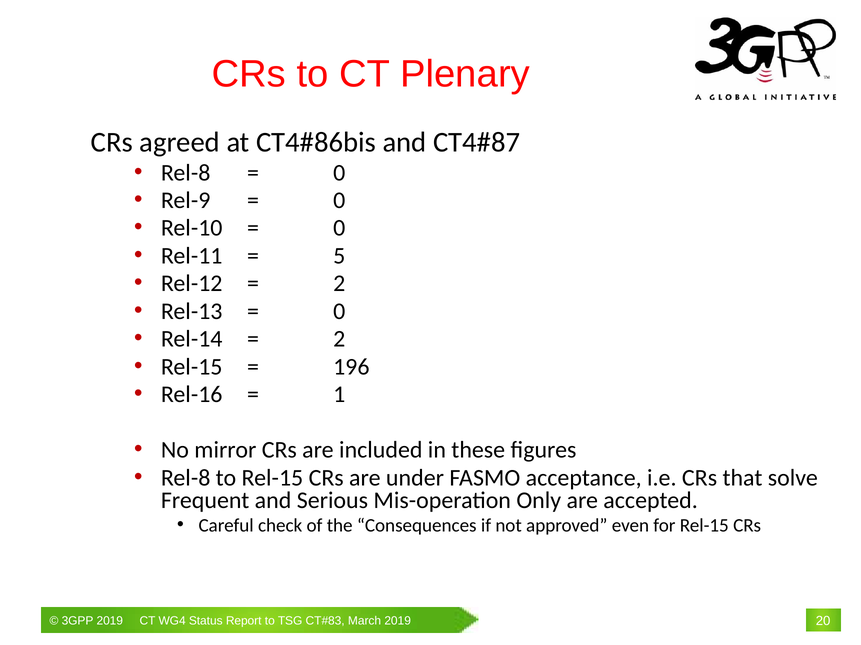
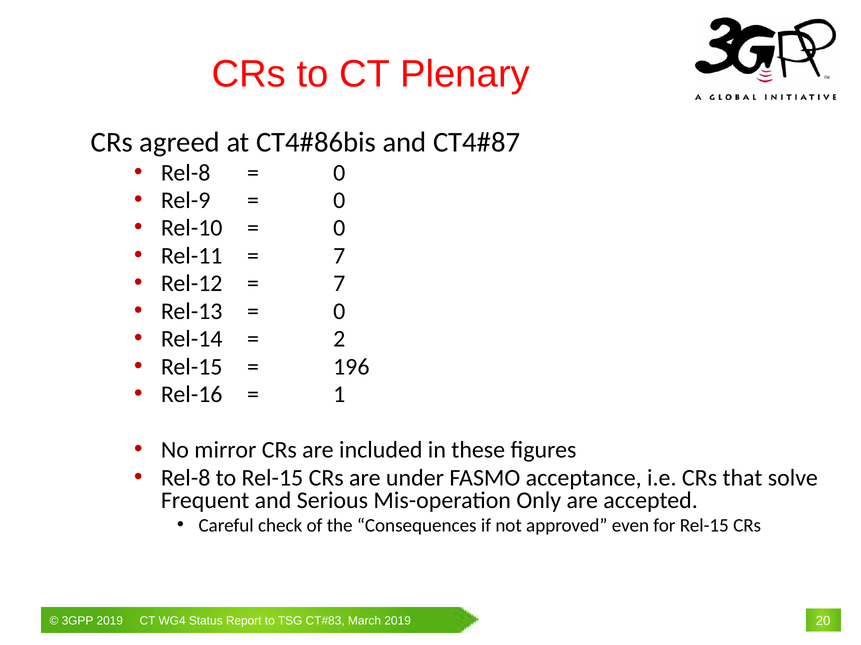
5: 5 -> 7 (339, 256)
2: 2 -> 7 (339, 284)
